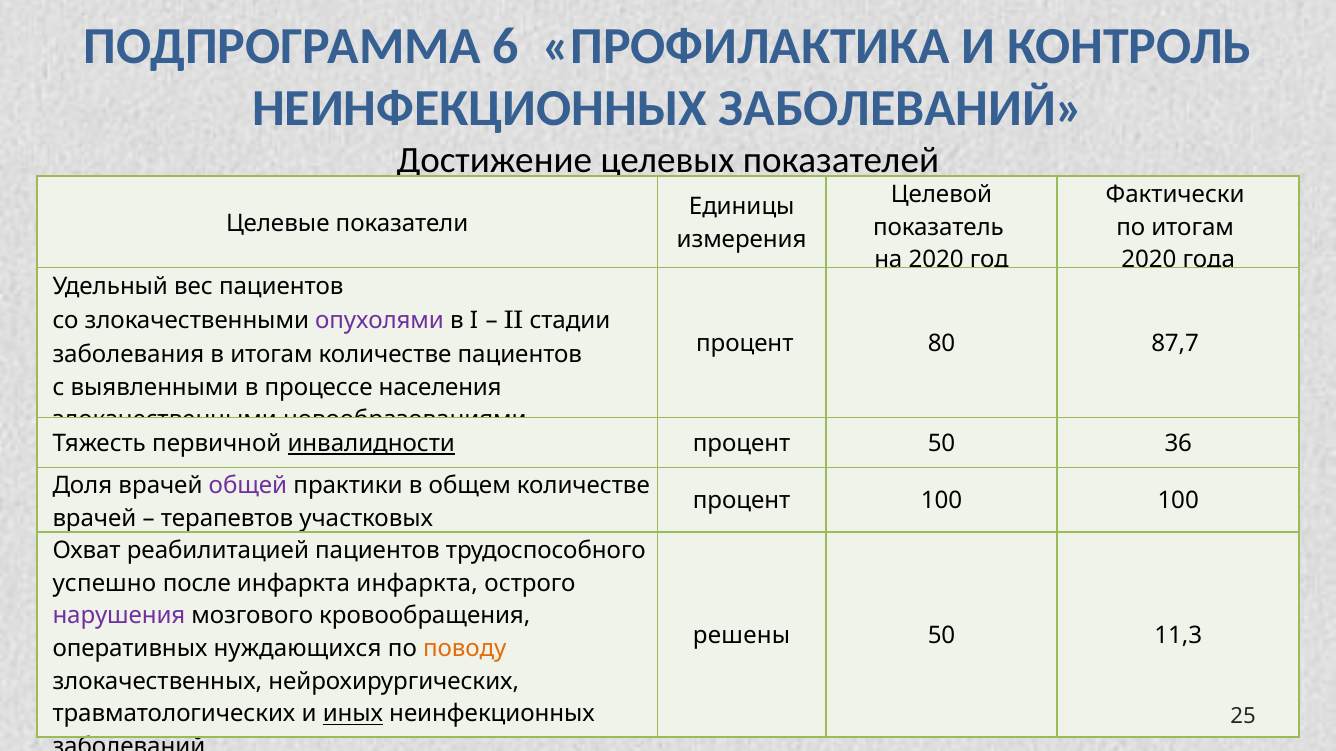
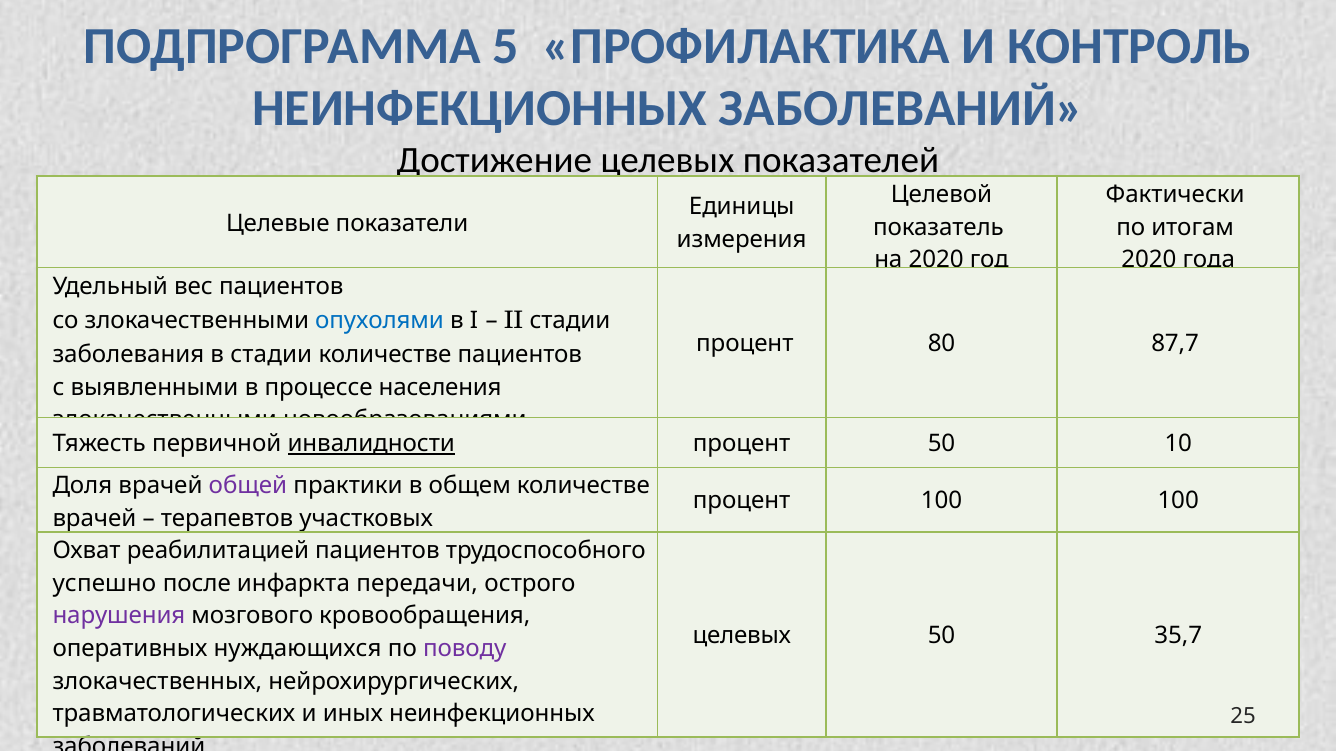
6: 6 -> 5 (506, 46)
опухолями colour: purple -> blue (380, 321)
в итогам: итогам -> стадии (271, 355)
36: 36 -> 10 (1178, 444)
инфаркта инфаркта: инфаркта -> передачи (417, 584)
решены: решены -> целевых (742, 636)
11,3: 11,3 -> 35,7 (1178, 636)
поводу colour: orange -> purple (465, 649)
иных underline: present -> none (353, 715)
